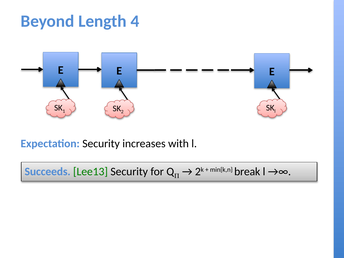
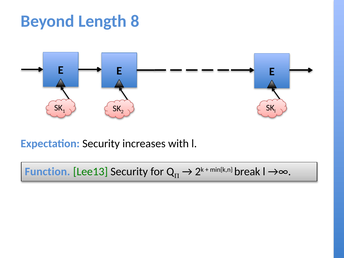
4: 4 -> 8 (135, 21)
Succeeds: Succeeds -> Function (47, 171)
